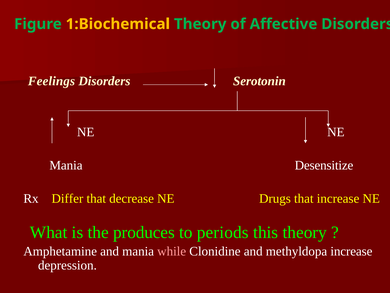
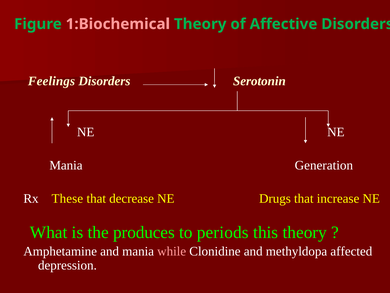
1:Biochemical colour: yellow -> pink (118, 24)
Desensitize: Desensitize -> Generation (324, 165)
Differ: Differ -> These (67, 198)
methyldopa increase: increase -> affected (351, 251)
